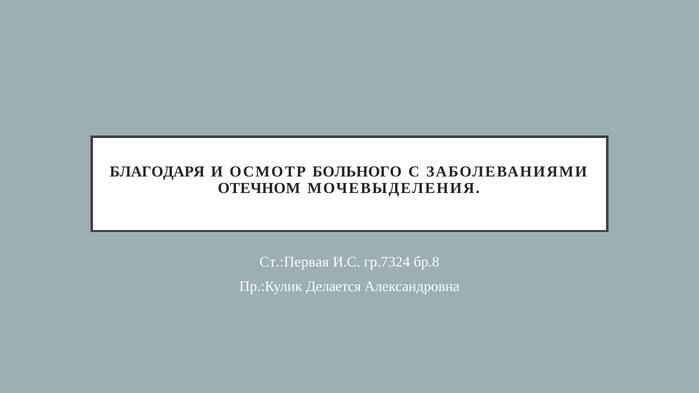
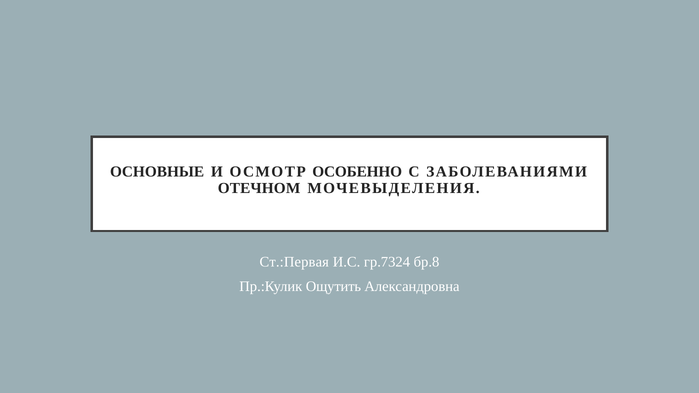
БЛАГОДАРЯ: БЛАГОДАРЯ -> ОСНОВНЫЕ (157, 172)
БОЛЬНОГО: БОЛЬНОГО -> ОСОБЕННО (357, 172)
Делается: Делается -> Ощутить (333, 287)
